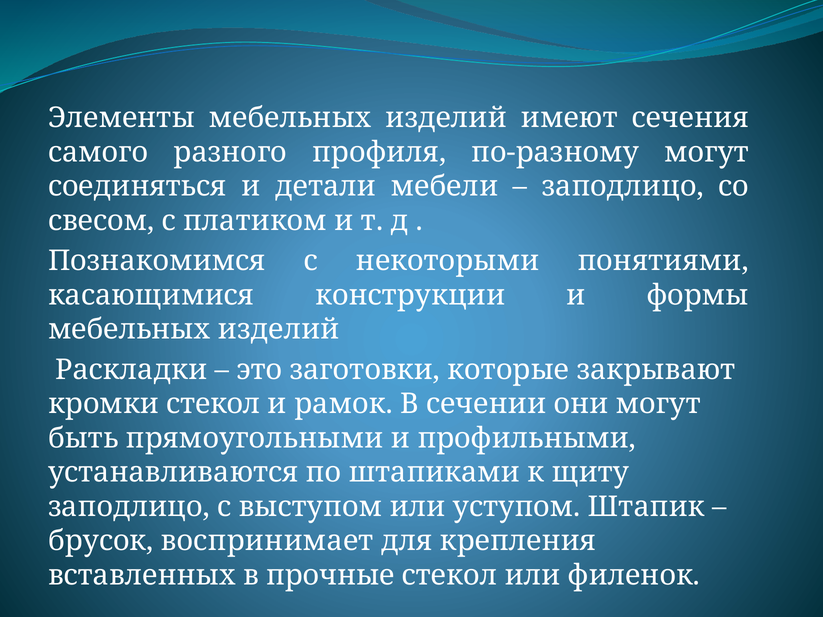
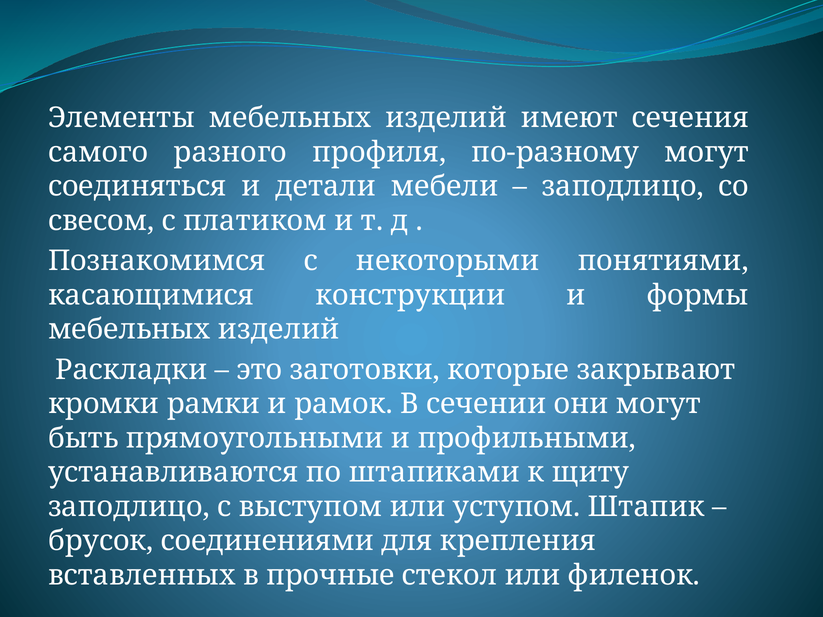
кромки стекол: стекол -> рамки (213, 404)
воспринимает: воспринимает -> соединениями (267, 541)
